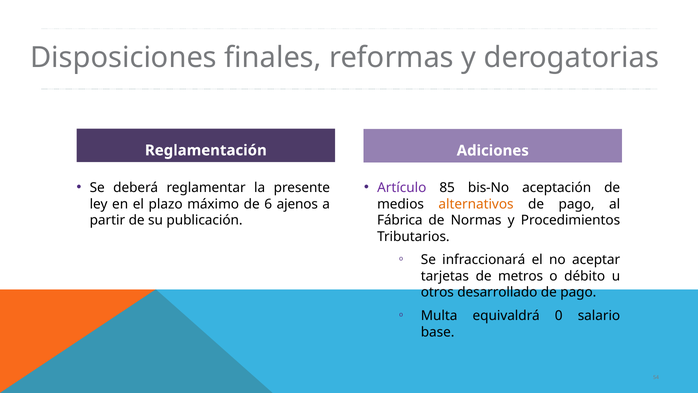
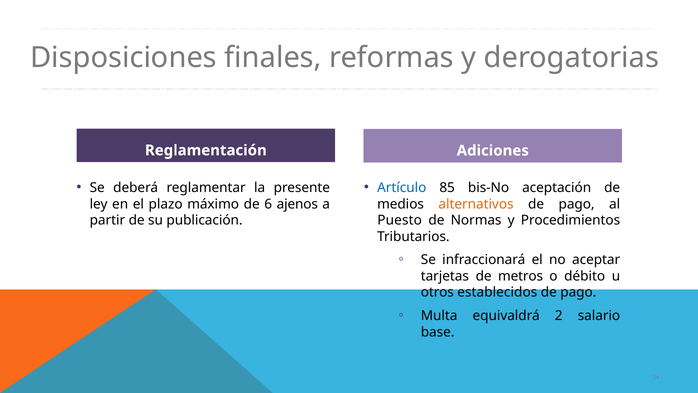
Artículo colour: purple -> blue (402, 188)
Fábrica: Fábrica -> Puesto (400, 220)
desarrollado: desarrollado -> establecidos (497, 292)
0: 0 -> 2 (559, 315)
